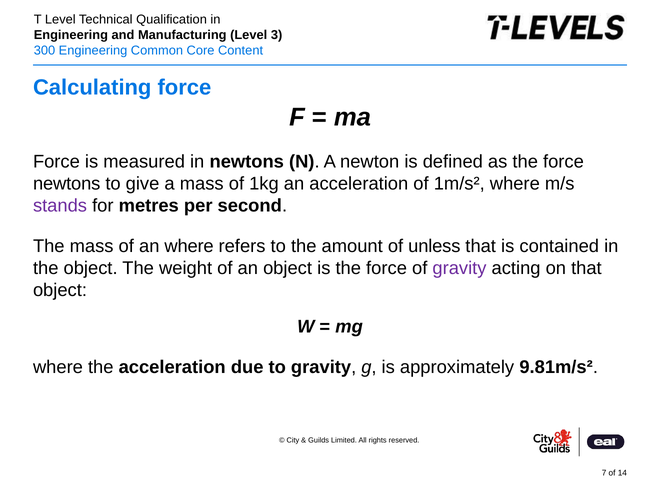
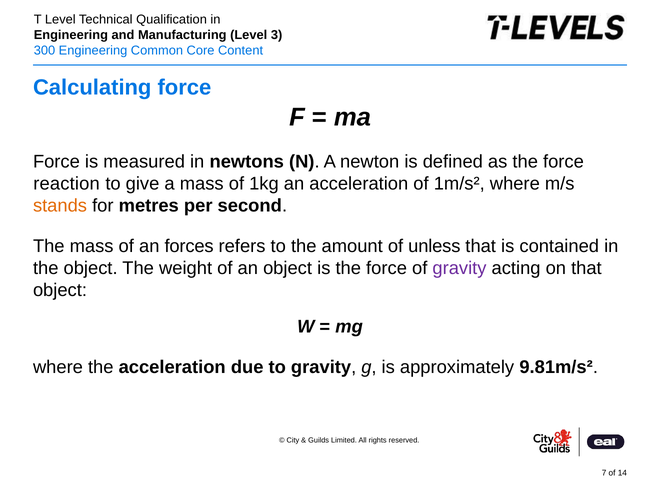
newtons: newtons -> reaction (67, 184)
stands colour: purple -> orange (60, 206)
an where: where -> forces (189, 246)
